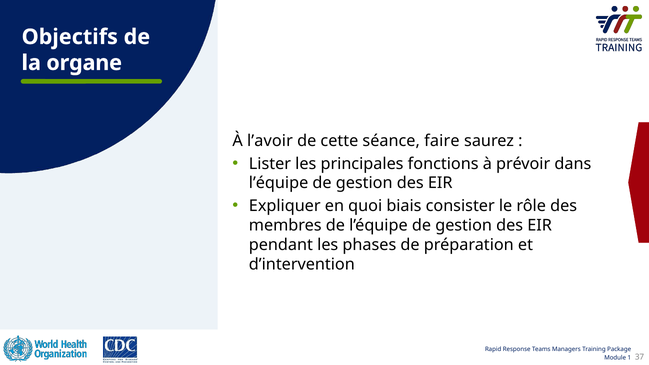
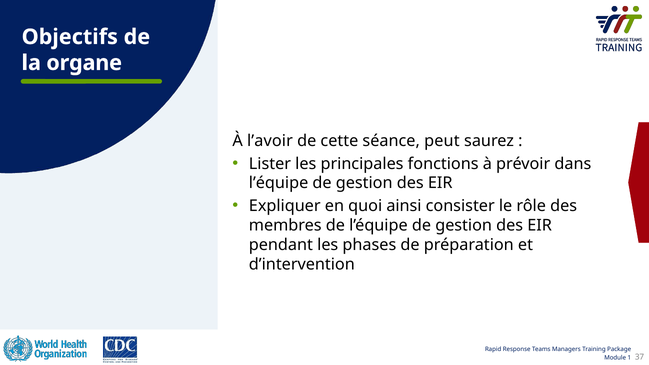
faire: faire -> peut (442, 141)
biais: biais -> ainsi (404, 206)
